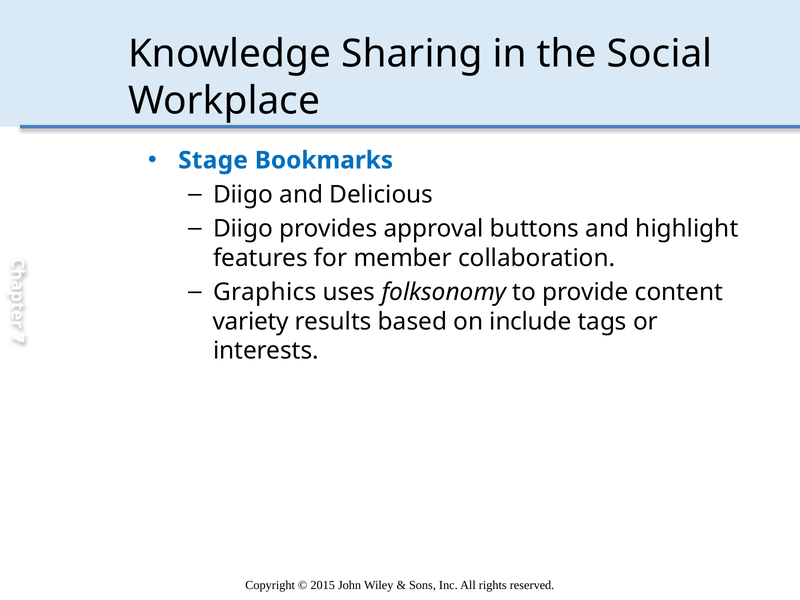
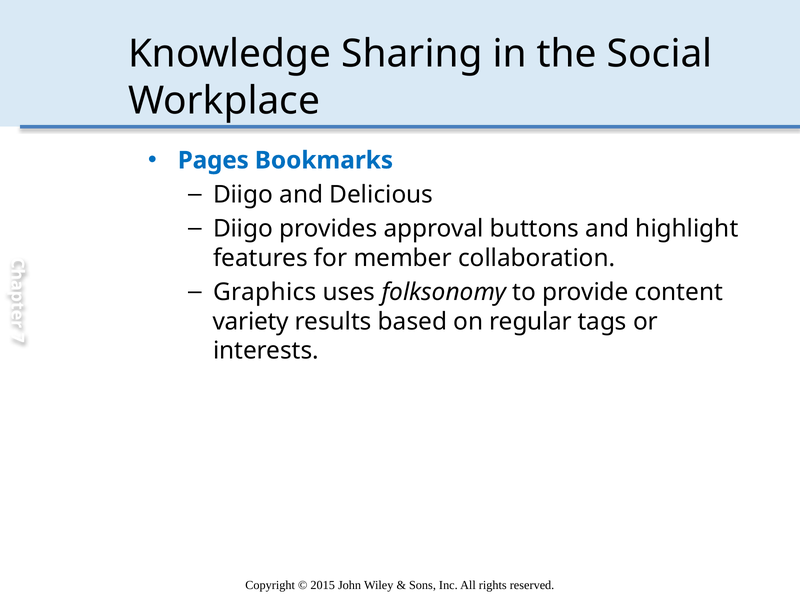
Stage: Stage -> Pages (213, 160)
include: include -> regular (530, 321)
